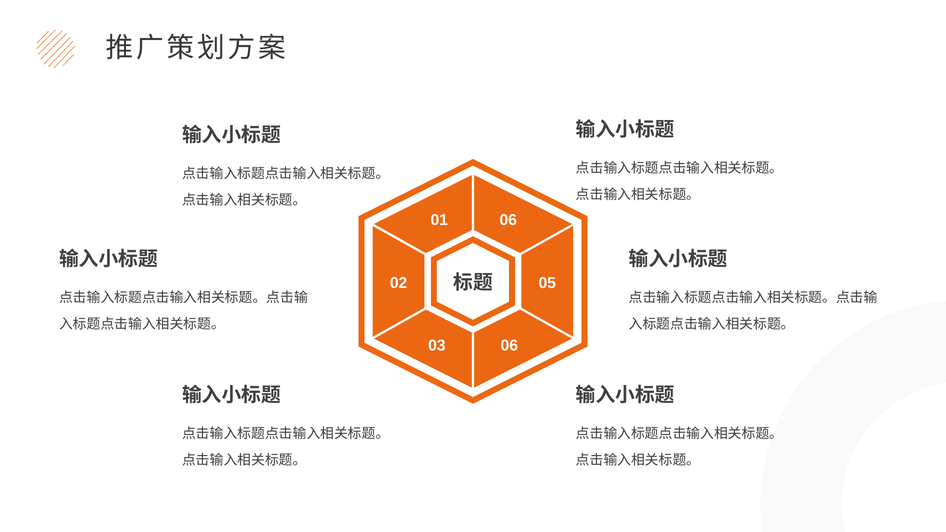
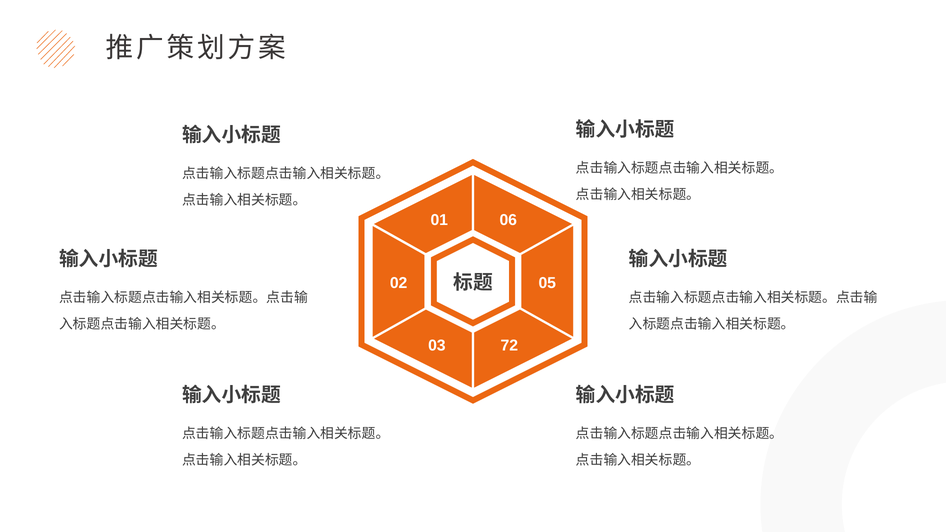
03 06: 06 -> 72 (509, 345)
